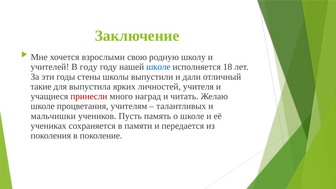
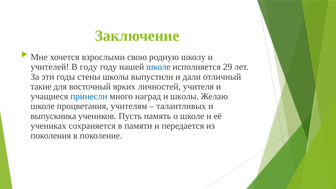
18: 18 -> 29 (228, 67)
выпустила: выпустила -> восточный (90, 87)
принесли colour: red -> blue (89, 96)
и читать: читать -> школы (184, 96)
мальчишки: мальчишки -> выпускника (53, 116)
